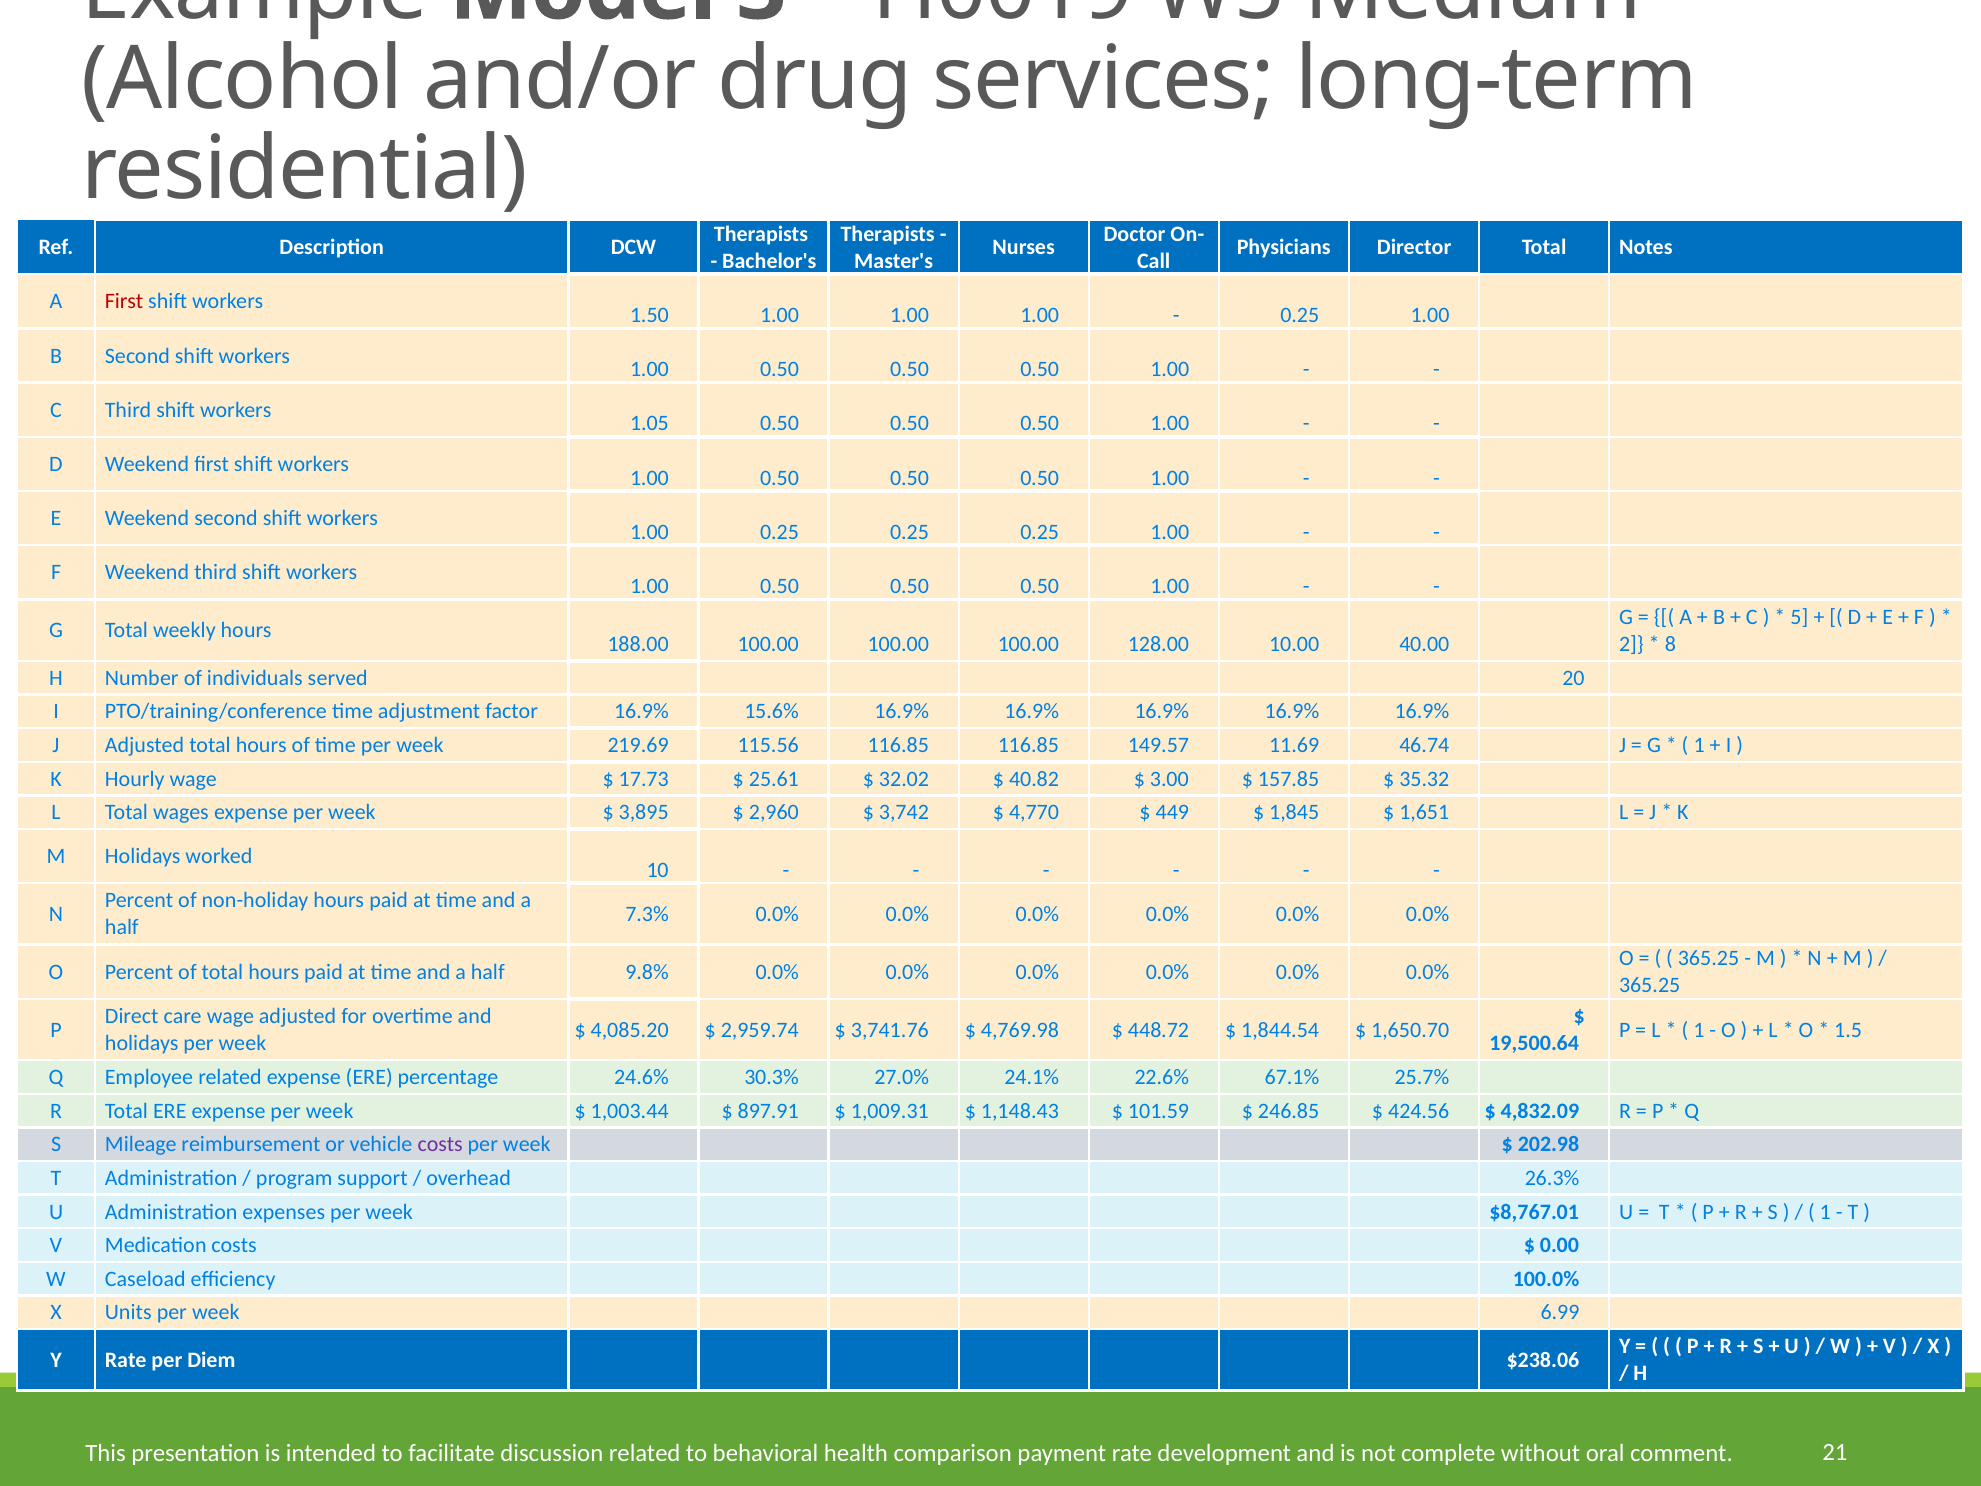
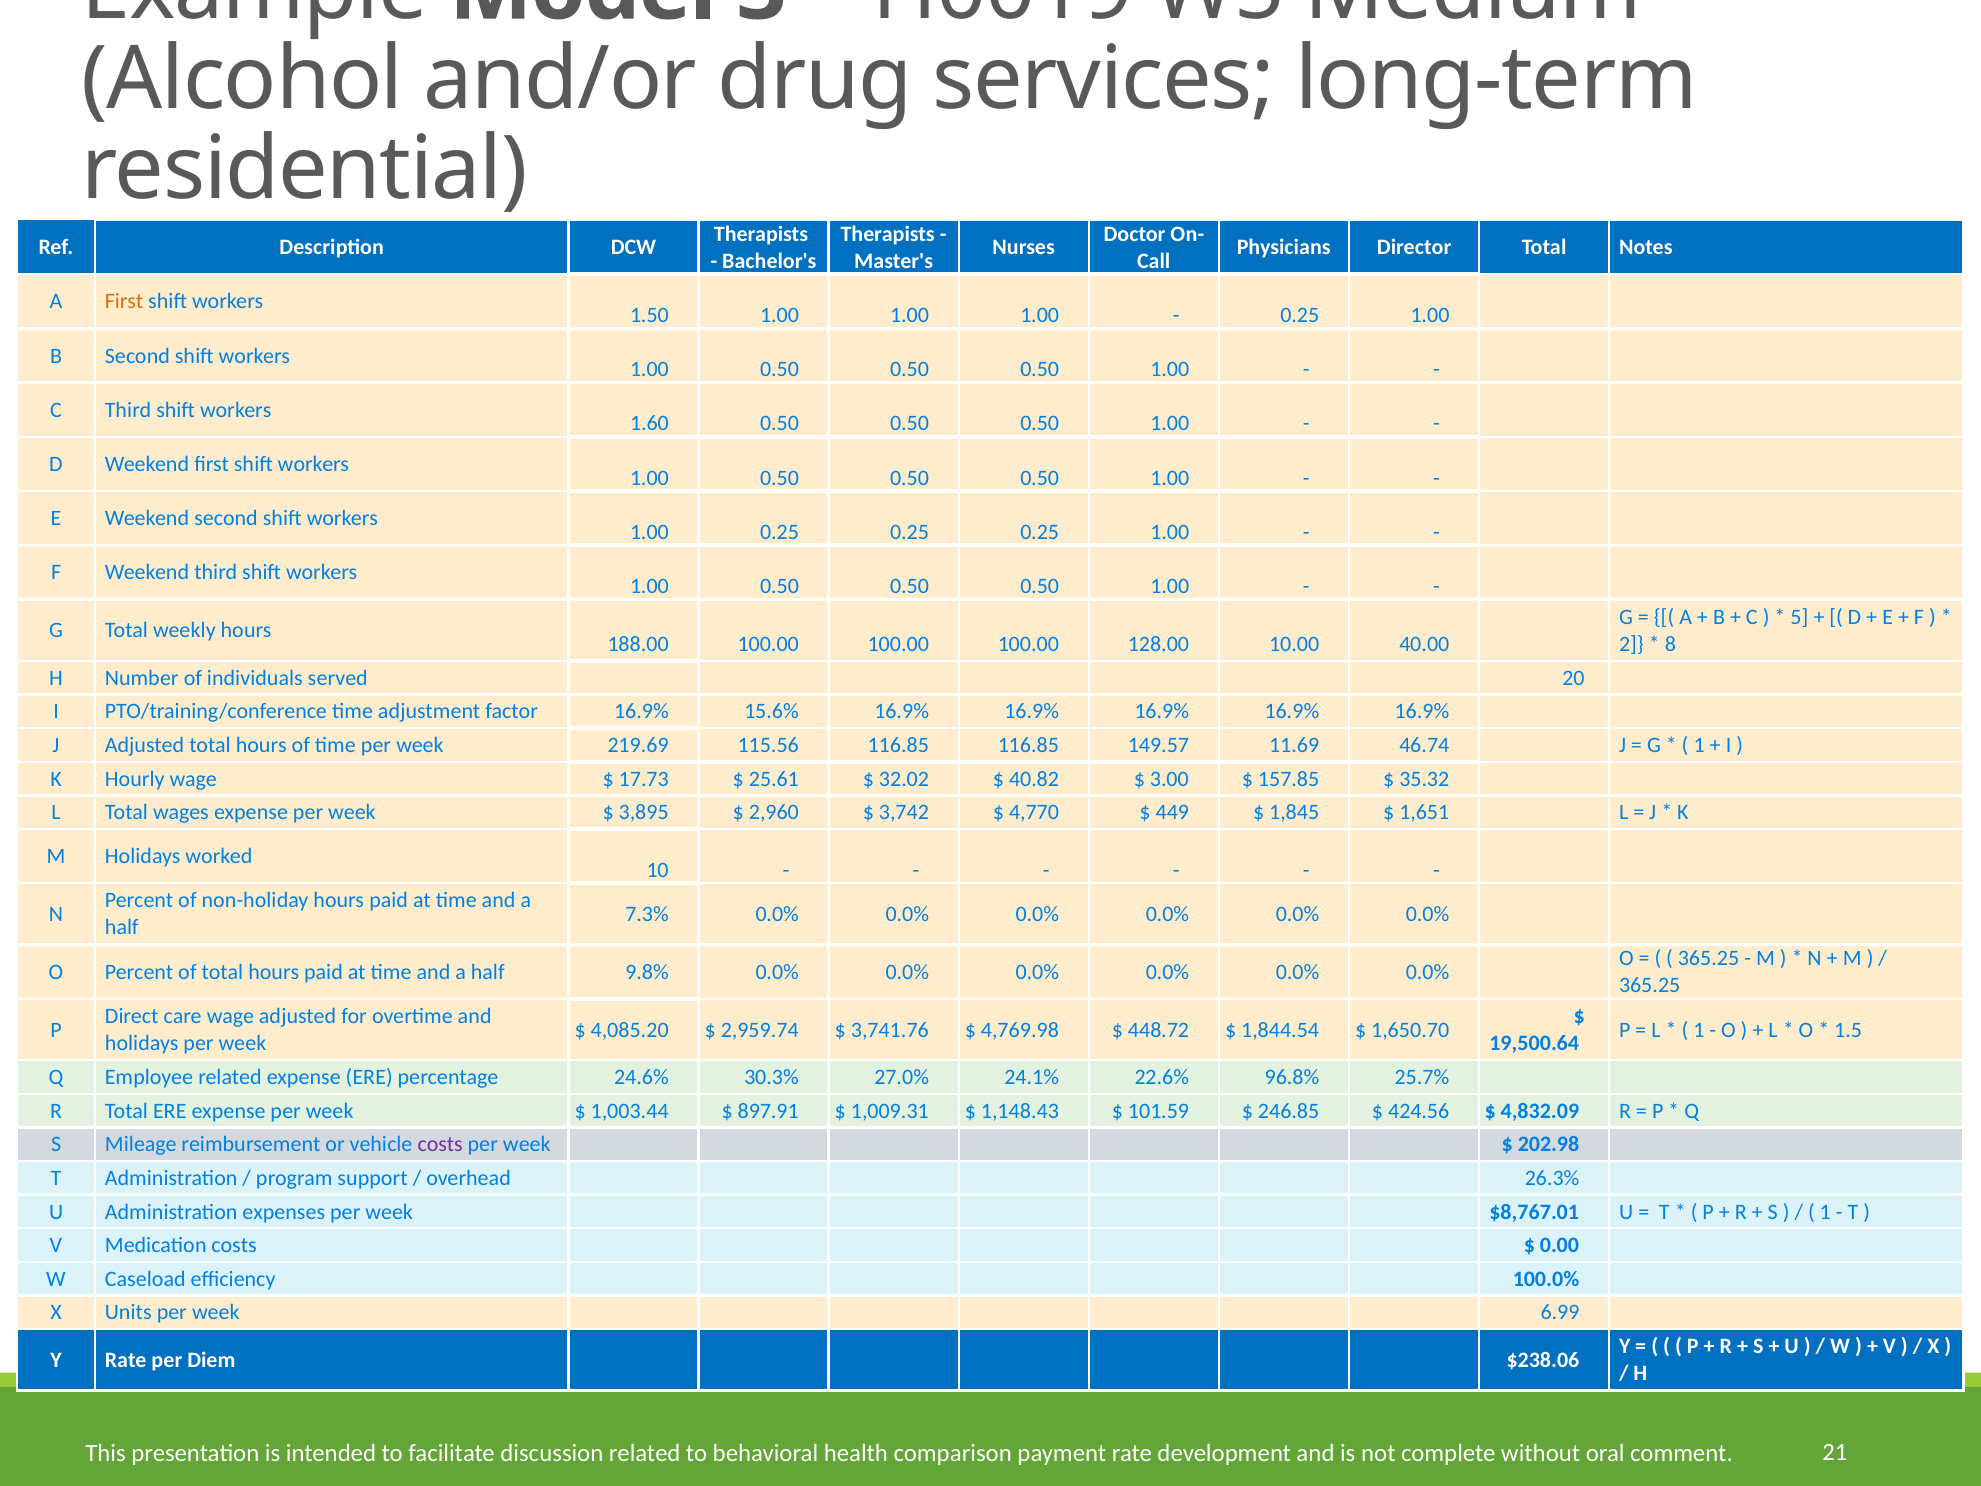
First colour: red -> orange (124, 302)
1.05: 1.05 -> 1.60 (649, 423)
67.1%: 67.1% -> 96.8% (1292, 1077)
